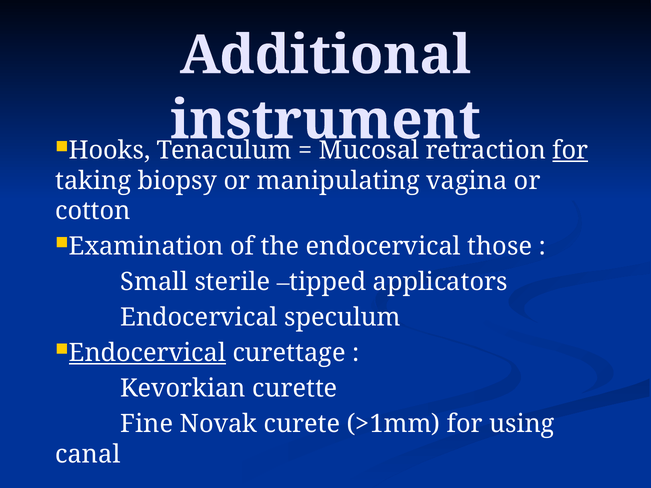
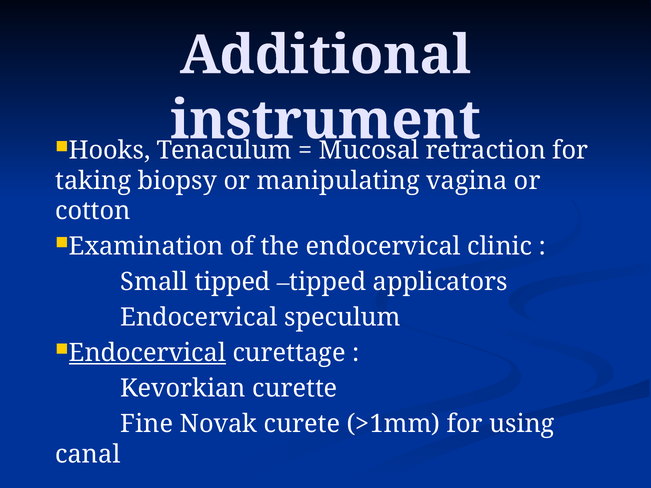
for underline: present -> none (570, 150)
those: those -> clinic (500, 247)
Small sterile: sterile -> tipped (232, 282)
